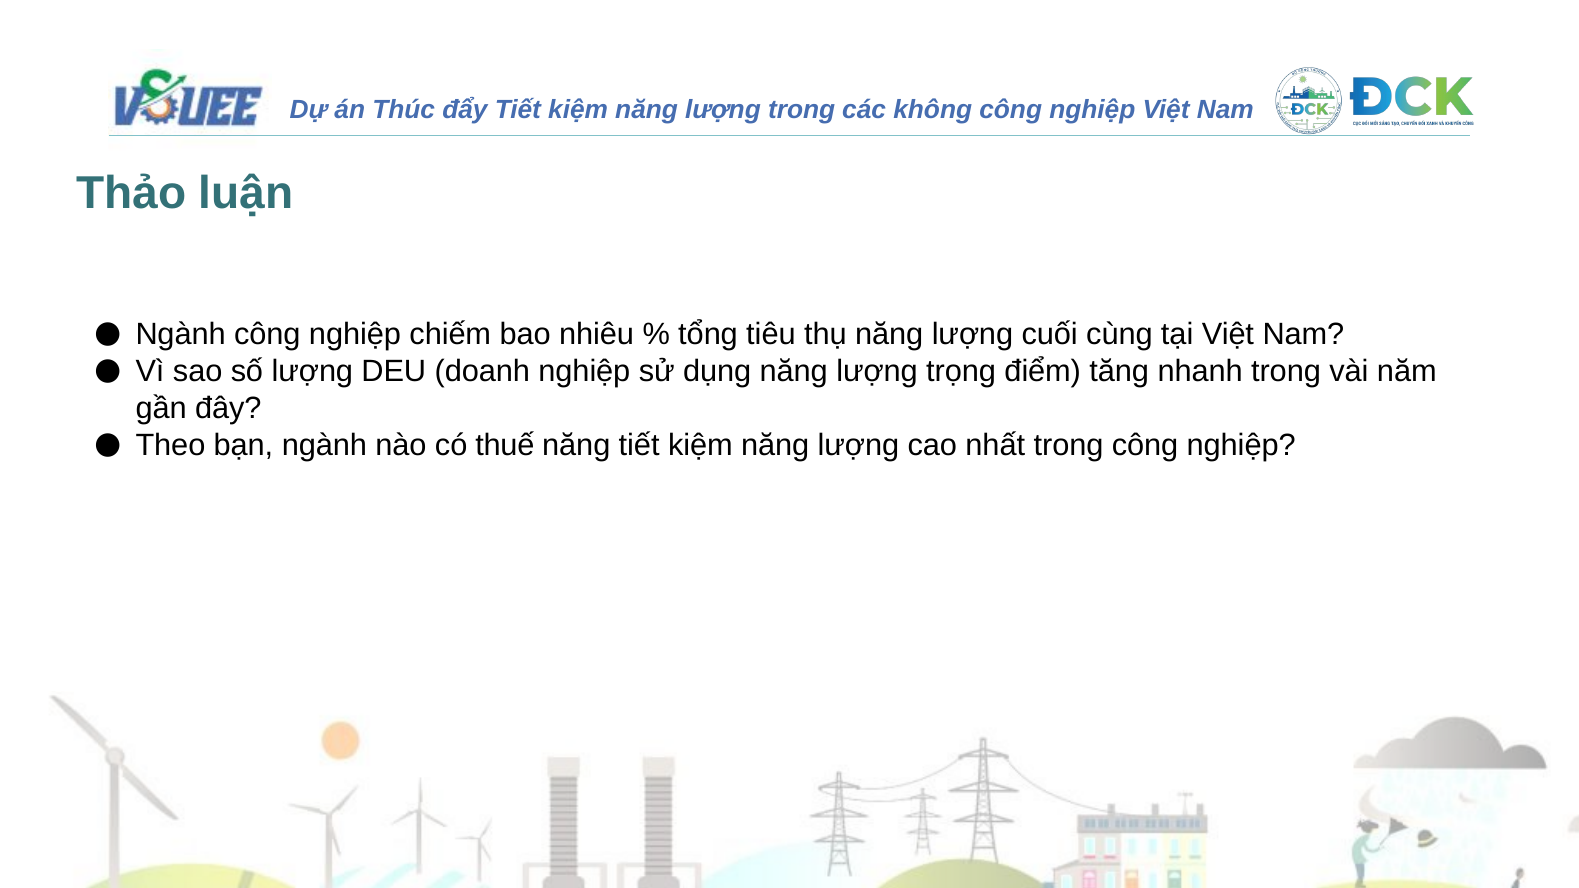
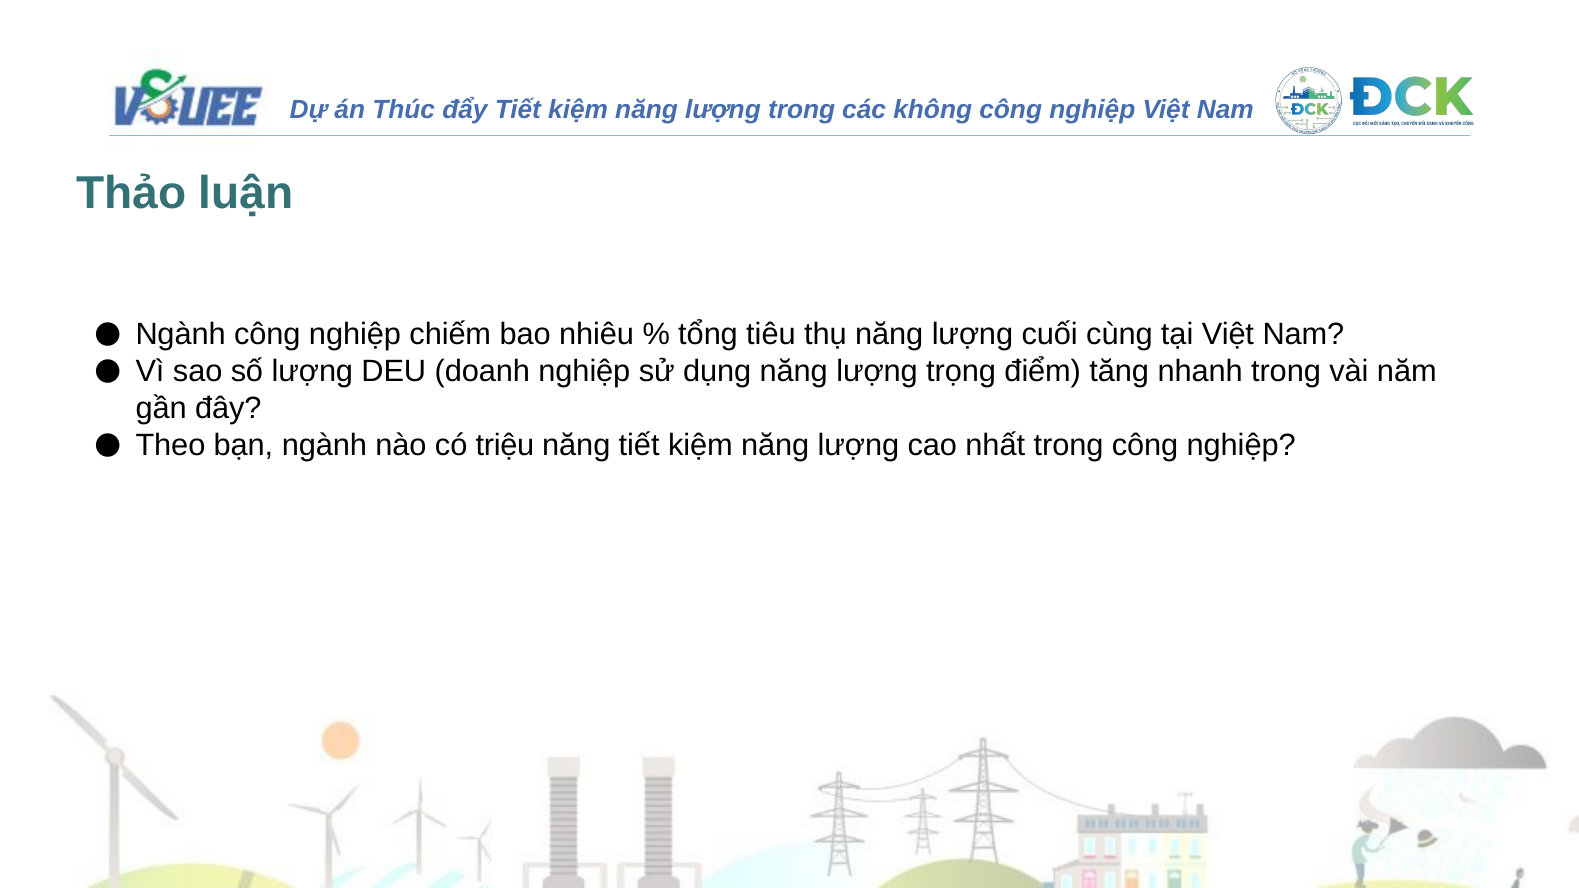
thuế: thuế -> triệu (505, 445)
